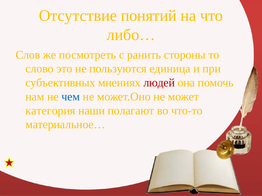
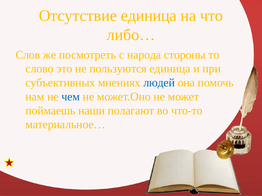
Отсутствие понятий: понятий -> единица (149, 16)
ранить: ранить -> народа (144, 55)
людей colour: red -> blue (159, 83)
категория: категория -> поймаешь (50, 111)
